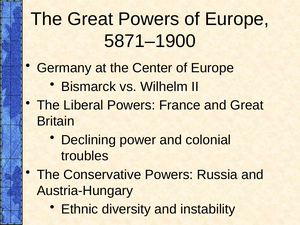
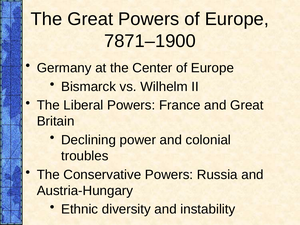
5871–1900: 5871–1900 -> 7871–1900 (150, 41)
